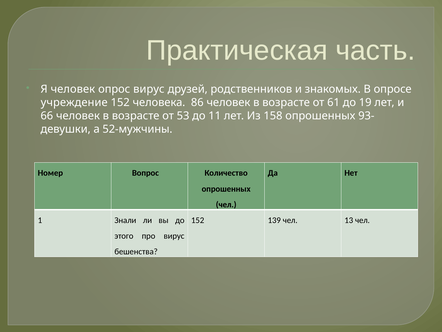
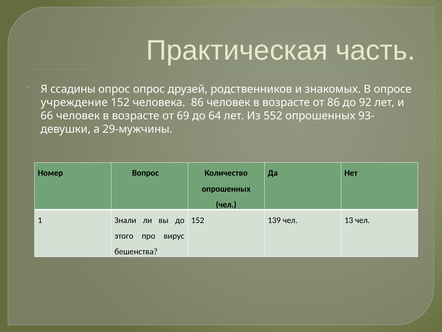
Я человек: человек -> ссадины (73, 89)
опрос вирус: вирус -> опрос (149, 89)
от 61: 61 -> 86 (334, 102)
19: 19 -> 92 (365, 102)
53: 53 -> 69 (183, 116)
11: 11 -> 64 (215, 116)
158: 158 -> 552 (273, 116)
52-мужчины: 52-мужчины -> 29-мужчины (137, 129)
